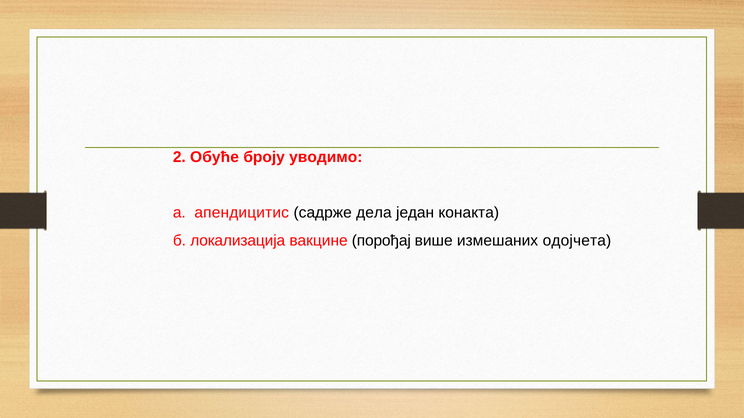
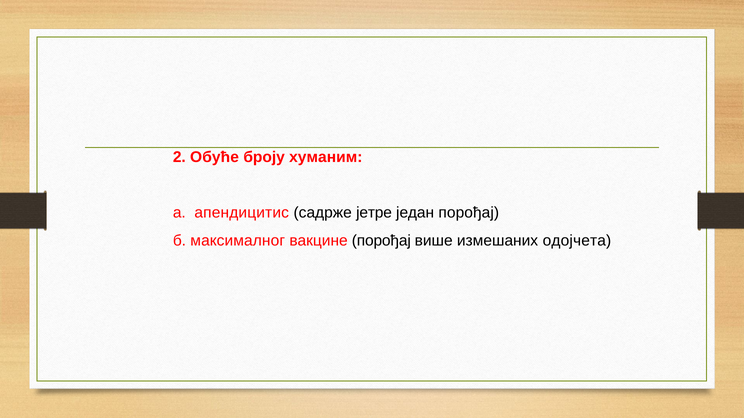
уводимо: уводимо -> хуманим (326, 157)
дела: дела -> јетре (374, 213)
један конакта: конакта -> порођај (469, 213)
локализација: локализација -> максималног (238, 241)
